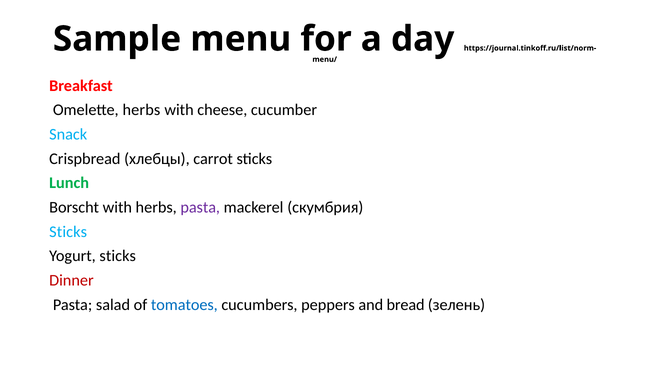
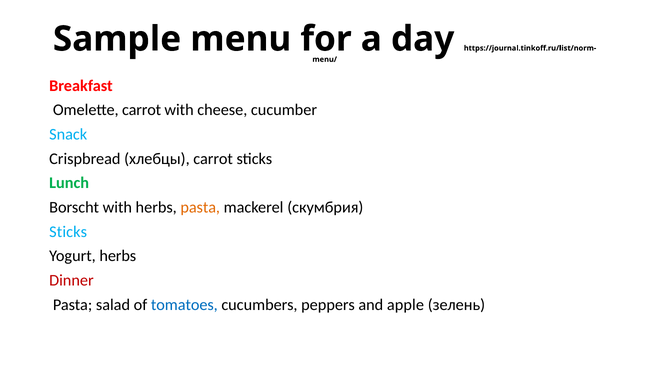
Omelette herbs: herbs -> carrot (142, 110)
pasta colour: purple -> orange (200, 207)
Yogurt sticks: sticks -> herbs (118, 256)
bread: bread -> apple (405, 304)
